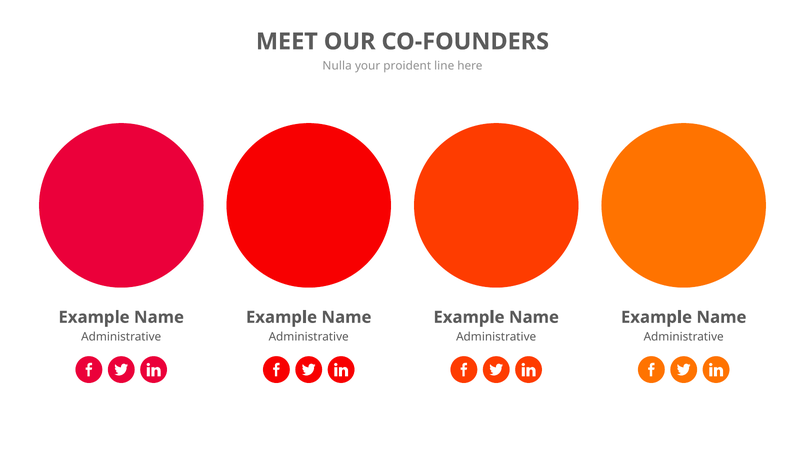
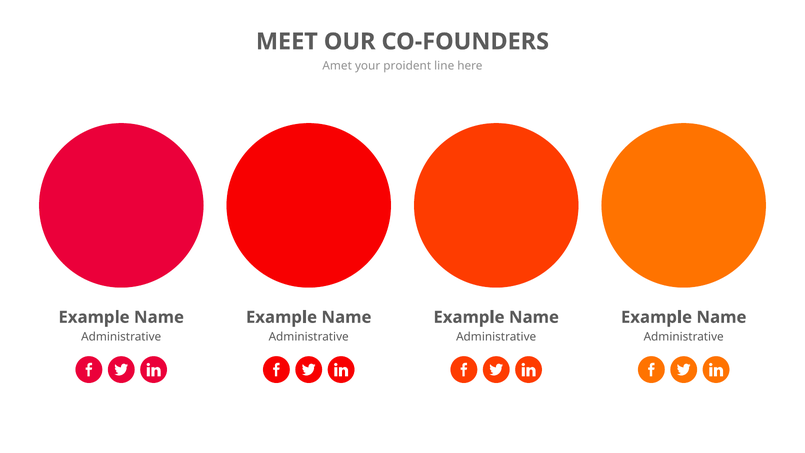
Nulla: Nulla -> Amet (337, 66)
